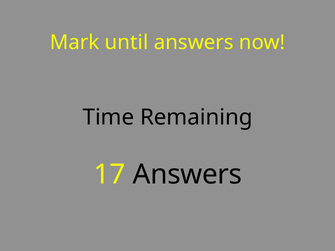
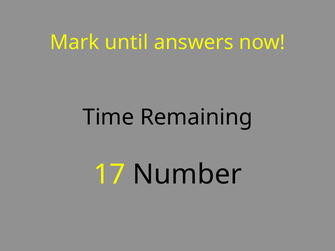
17 Answers: Answers -> Number (187, 175)
